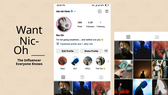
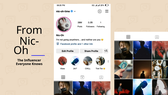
Want: Want -> From (29, 30)
